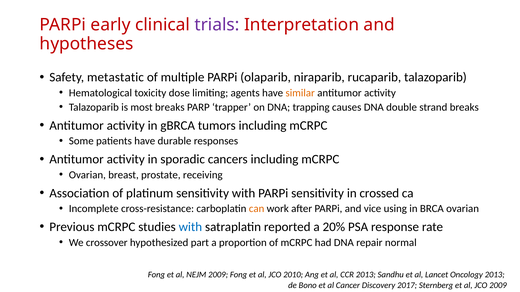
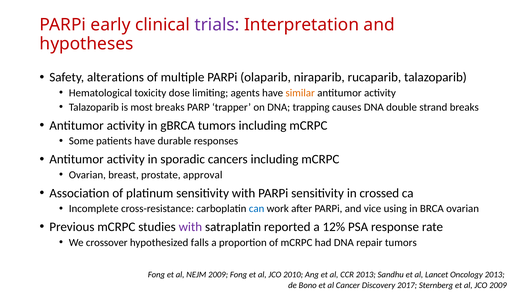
metastatic: metastatic -> alterations (115, 77)
receiving: receiving -> approval (203, 175)
can colour: orange -> blue (257, 209)
with colour: blue -> purple (190, 227)
20%: 20% -> 12% (334, 227)
part: part -> falls (200, 243)
repair normal: normal -> tumors (401, 243)
